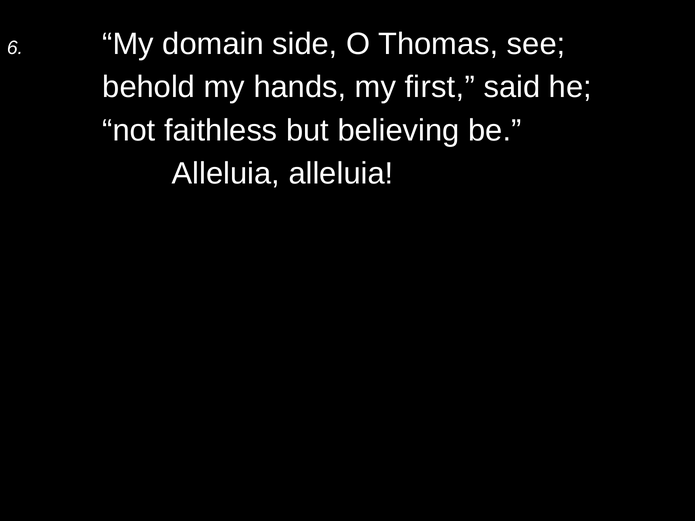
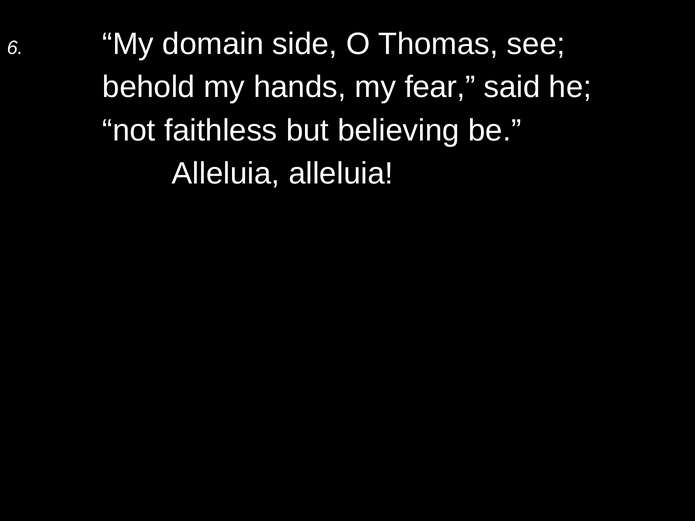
first: first -> fear (440, 87)
